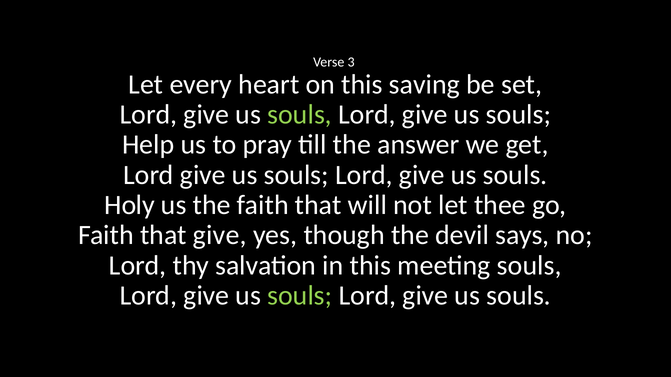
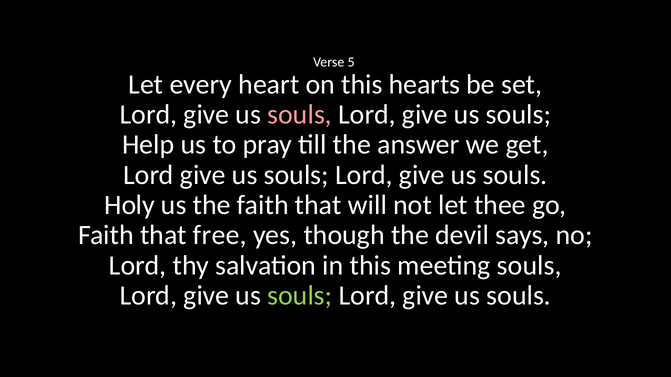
3: 3 -> 5 (351, 62)
saving: saving -> hearts (425, 85)
souls colour: light green -> pink (300, 115)
that give: give -> free (220, 235)
